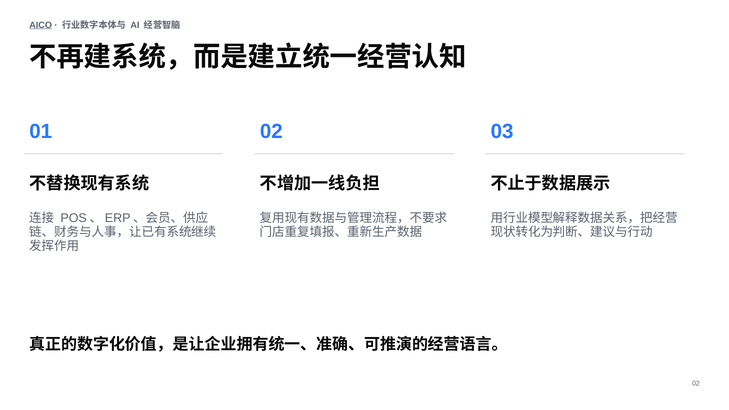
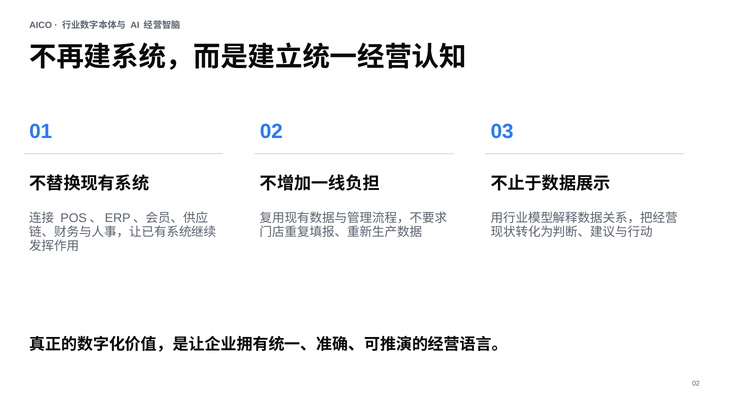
AICO underline: present -> none (41, 25)
